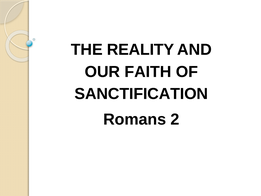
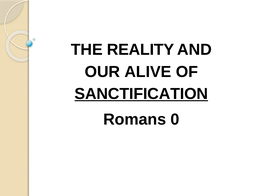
FAITH: FAITH -> ALIVE (148, 72)
SANCTIFICATION underline: none -> present (141, 94)
2: 2 -> 0 (175, 119)
